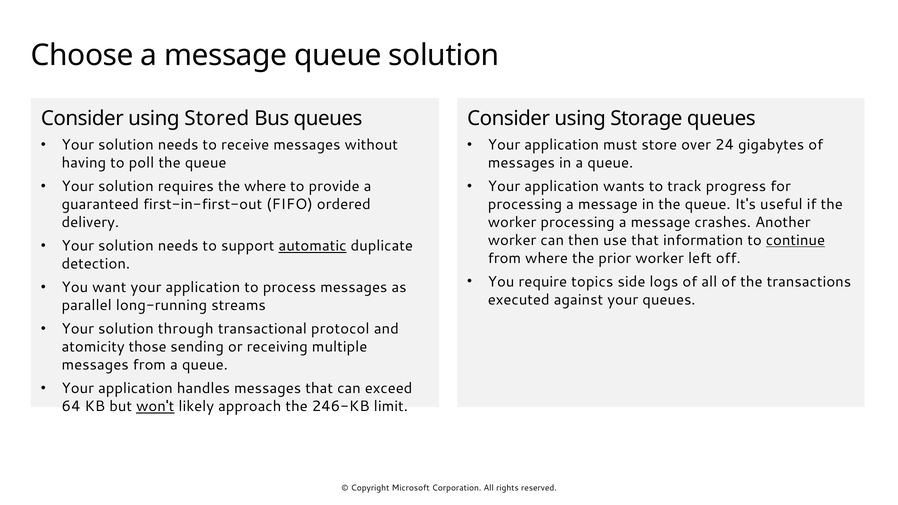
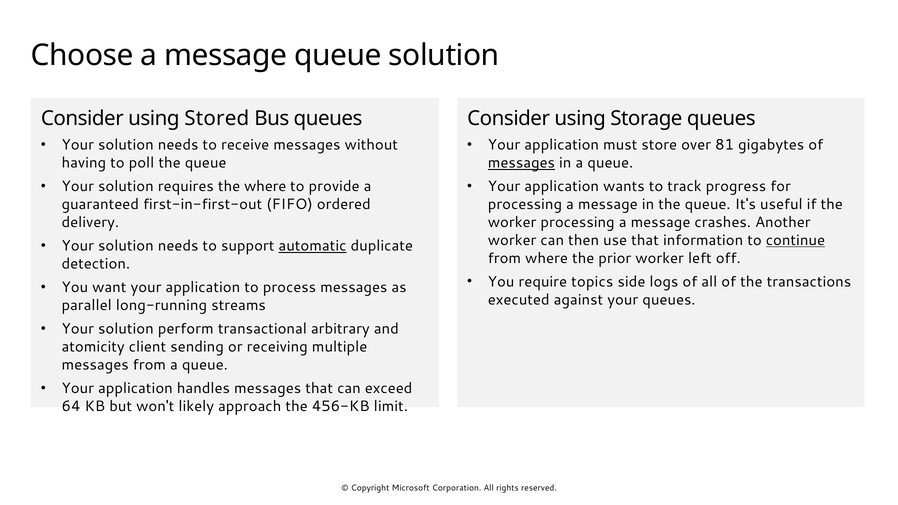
24: 24 -> 81 (725, 145)
messages underline: none -> present (521, 163)
through: through -> perform (186, 329)
protocol: protocol -> arbitrary (340, 329)
those: those -> client (147, 347)
won't underline: present -> none (155, 406)
246-KB: 246-KB -> 456-KB (341, 406)
